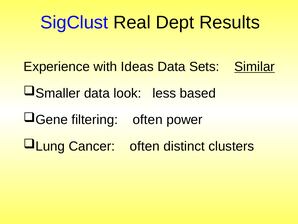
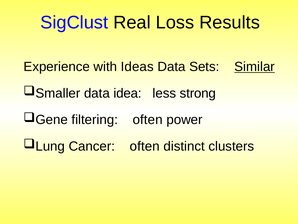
Dept: Dept -> Loss (175, 22)
look: look -> idea (128, 93)
based: based -> strong (198, 93)
